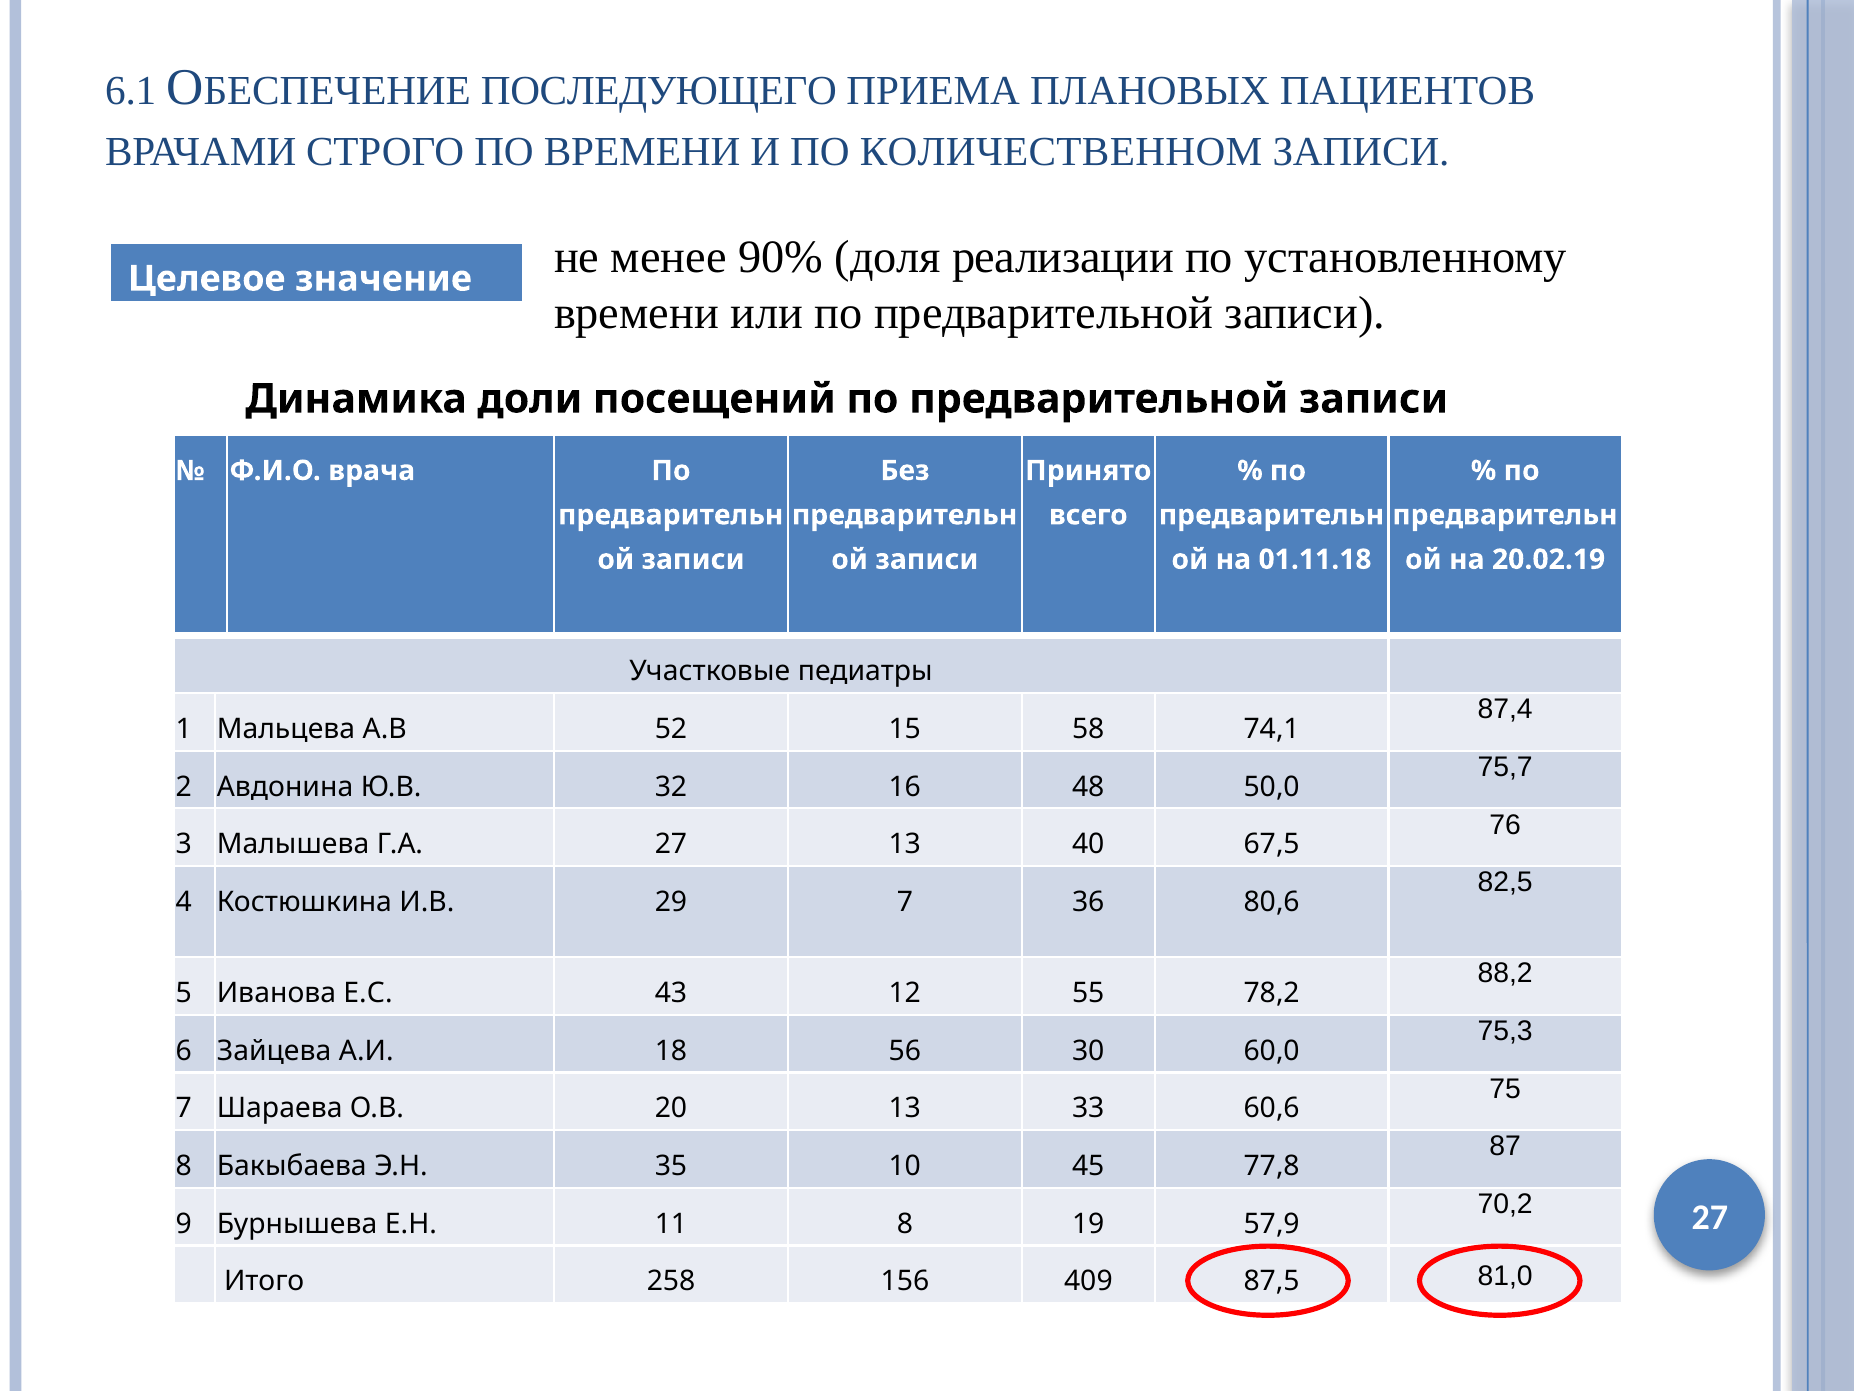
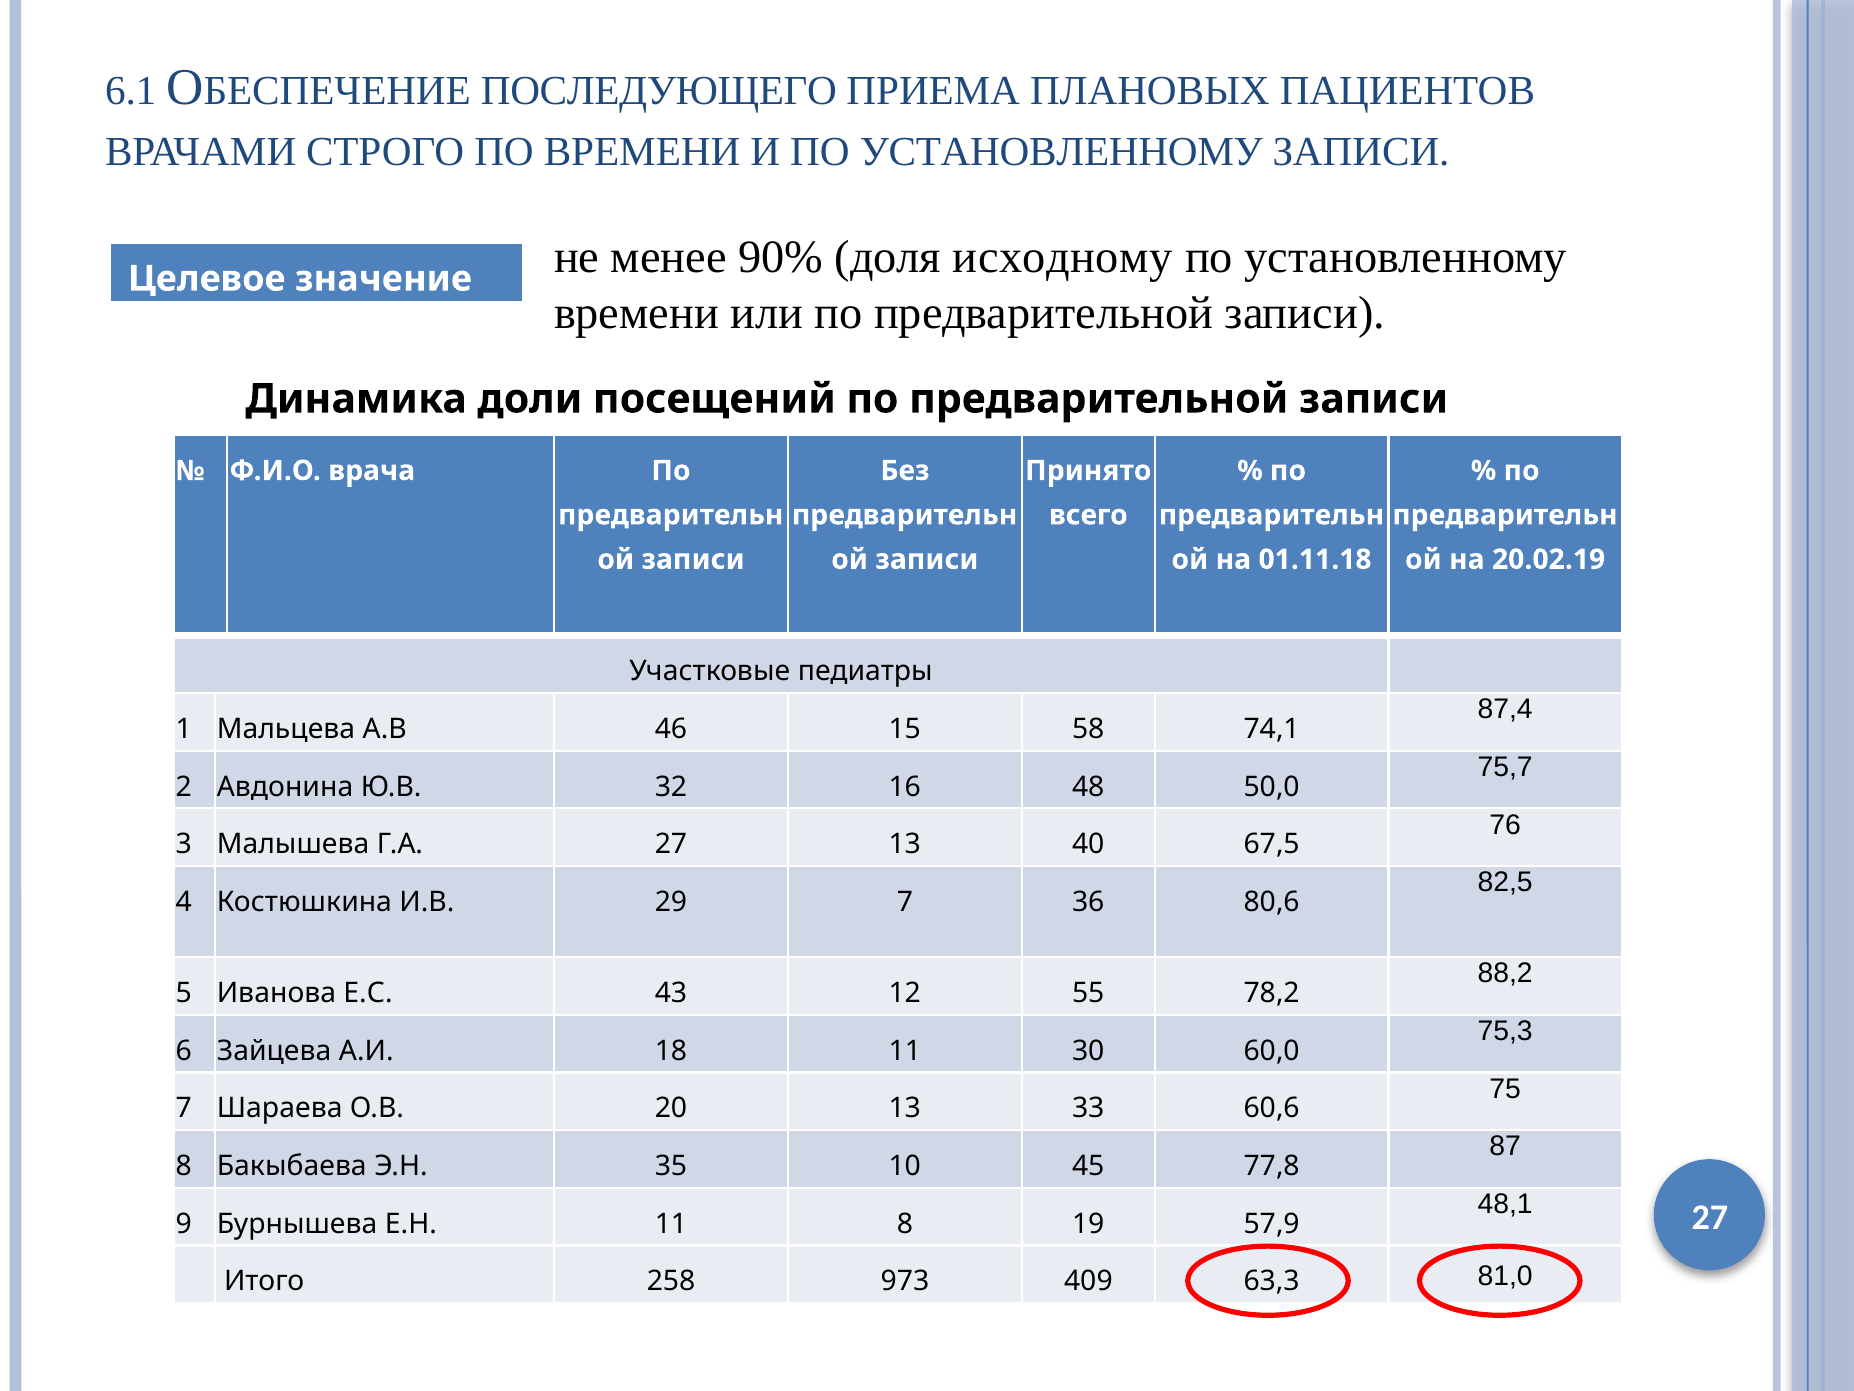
И ПО КОЛИЧЕСТВЕННОМ: КОЛИЧЕСТВЕННОМ -> УСТАНОВЛЕННОМУ (1061, 152)
реализации: реализации -> исходному (1063, 257)
52: 52 -> 46 (671, 729)
18 56: 56 -> 11 (905, 1050)
70,2: 70,2 -> 48,1 (1505, 1204)
156: 156 -> 973 (905, 1281)
87,5: 87,5 -> 63,3 (1272, 1281)
